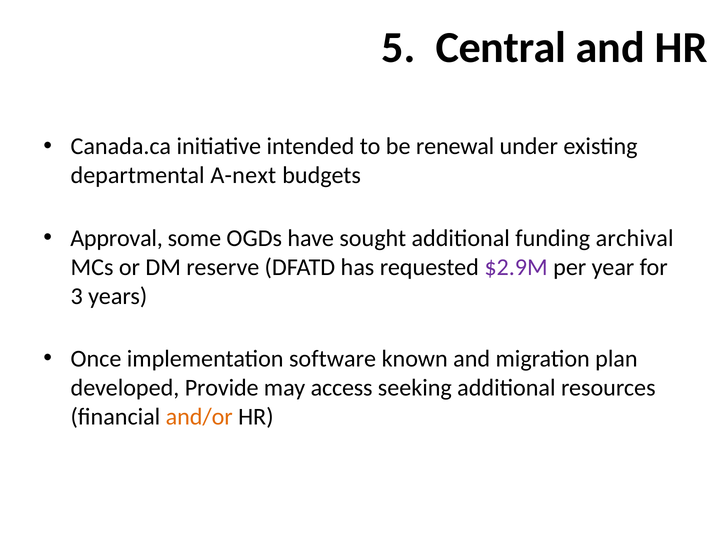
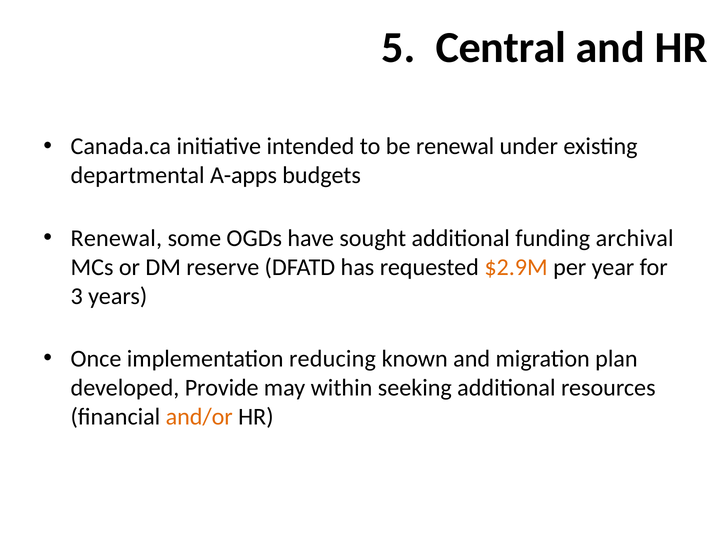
A-next: A-next -> A-apps (243, 175)
Approval: Approval -> Renewal (116, 238)
$2.9M colour: purple -> orange (516, 267)
software: software -> reducing (332, 359)
access: access -> within (342, 388)
